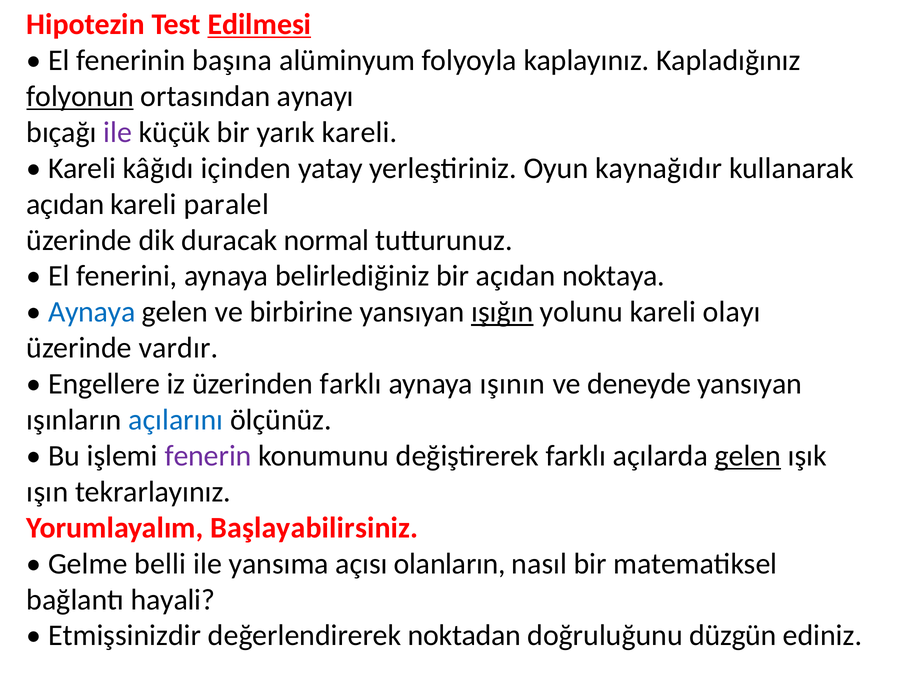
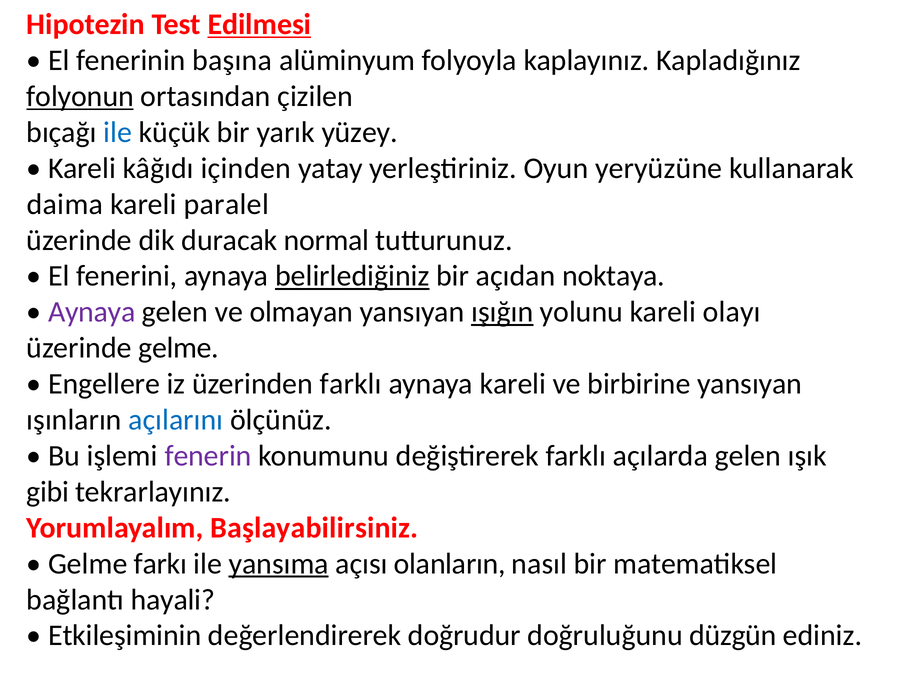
aynayı: aynayı -> çizilen (315, 96)
ile colour: purple -> blue (118, 132)
yarık kareli: kareli -> yüzey (360, 132)
kaynağıdır: kaynağıdır -> yeryüzüne (659, 168)
açıdan: açıdan -> daima (65, 204)
belirlediğiniz underline: none -> present (352, 276)
Aynaya colour: blue -> purple (92, 312)
birbirine: birbirine -> olmayan (301, 312)
üzerinde vardır: vardır -> gelme (179, 348)
aynaya ışının: ışının -> kareli (513, 384)
deneyde: deneyde -> birbirine (639, 384)
gelen underline: present -> none (748, 455)
ışın: ışın -> gibi (48, 491)
belli: belli -> farkı (161, 563)
yansıma underline: none -> present (279, 563)
Etmişsinizdir: Etmişsinizdir -> Etkileşiminin (125, 635)
noktadan: noktadan -> doğrudur (464, 635)
